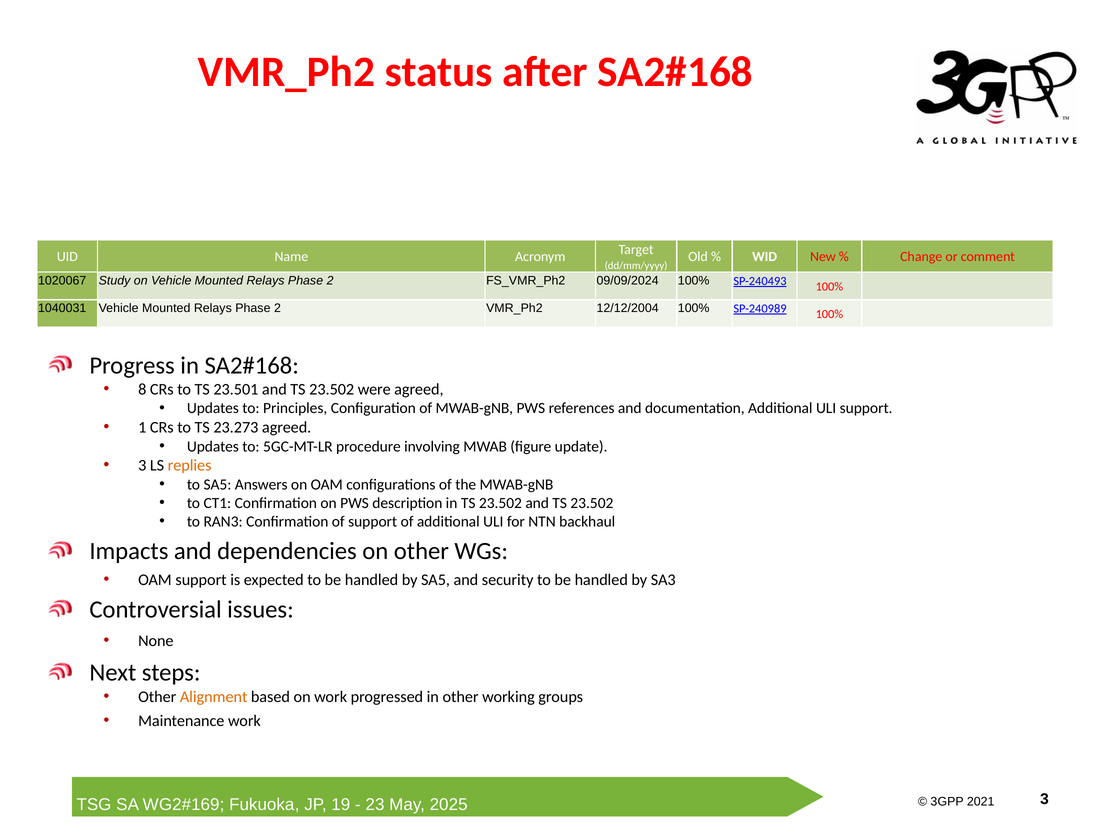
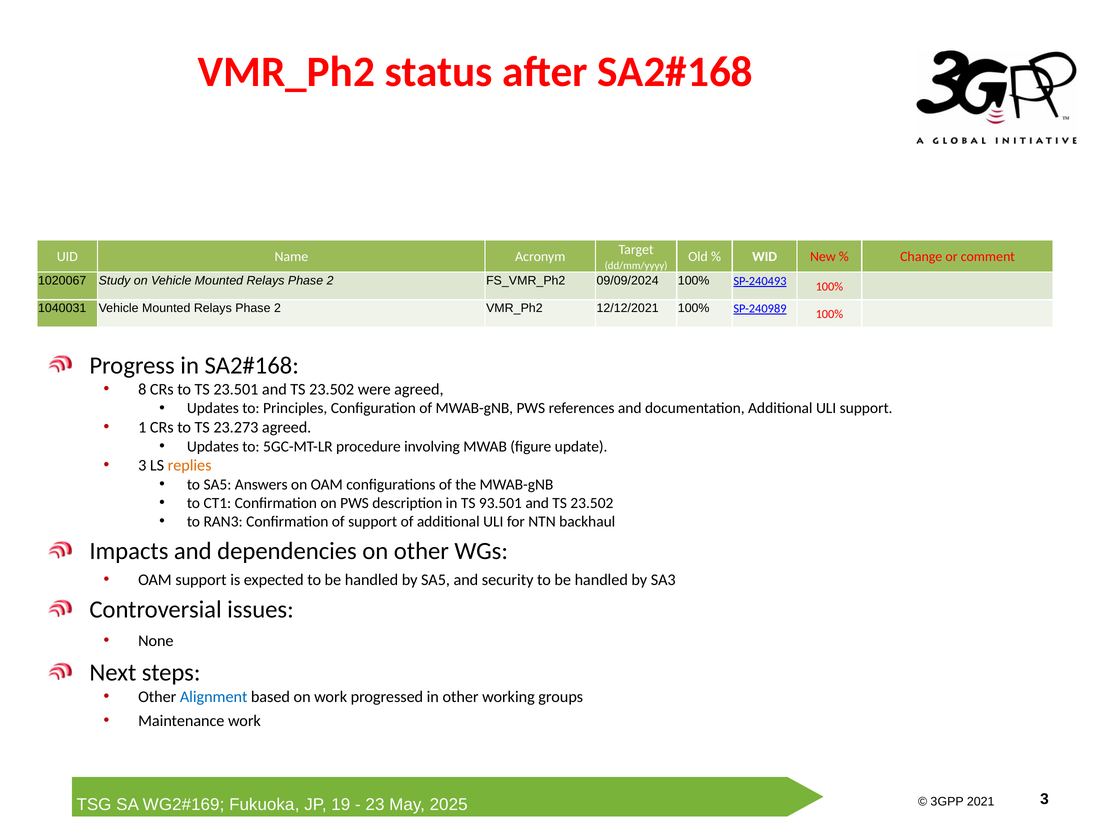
12/12/2004: 12/12/2004 -> 12/12/2021 (628, 308)
in TS 23.502: 23.502 -> 93.501 (500, 503)
Alignment colour: orange -> blue (214, 696)
